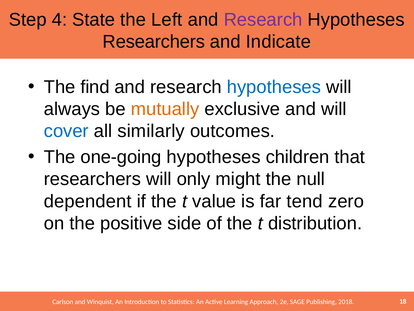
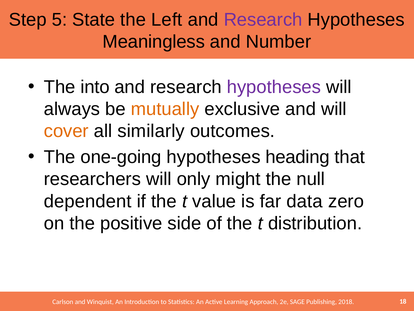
4: 4 -> 5 (59, 20)
Researchers: Researchers -> Meaningless (154, 42)
Indicate: Indicate -> Number (278, 42)
find: find -> into (95, 87)
hypotheses colour: blue -> purple (274, 87)
cover colour: blue -> orange (66, 131)
children: children -> heading (298, 157)
tend: tend -> data (305, 201)
